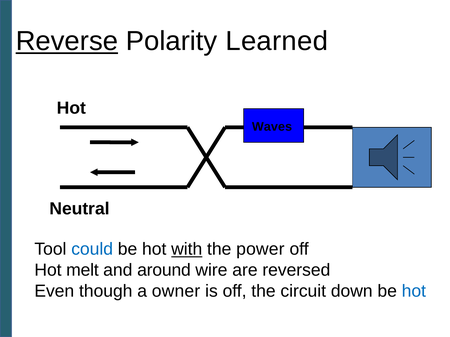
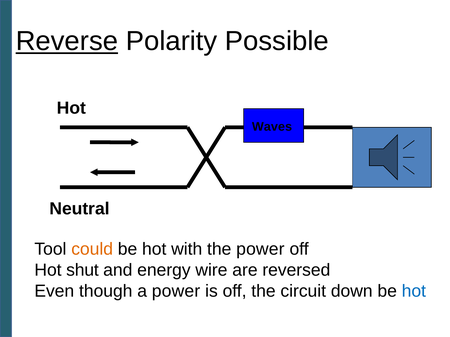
Learned: Learned -> Possible (277, 41)
could colour: blue -> orange (92, 250)
with underline: present -> none (187, 250)
melt: melt -> shut (82, 271)
around: around -> energy (164, 271)
a owner: owner -> power (176, 292)
